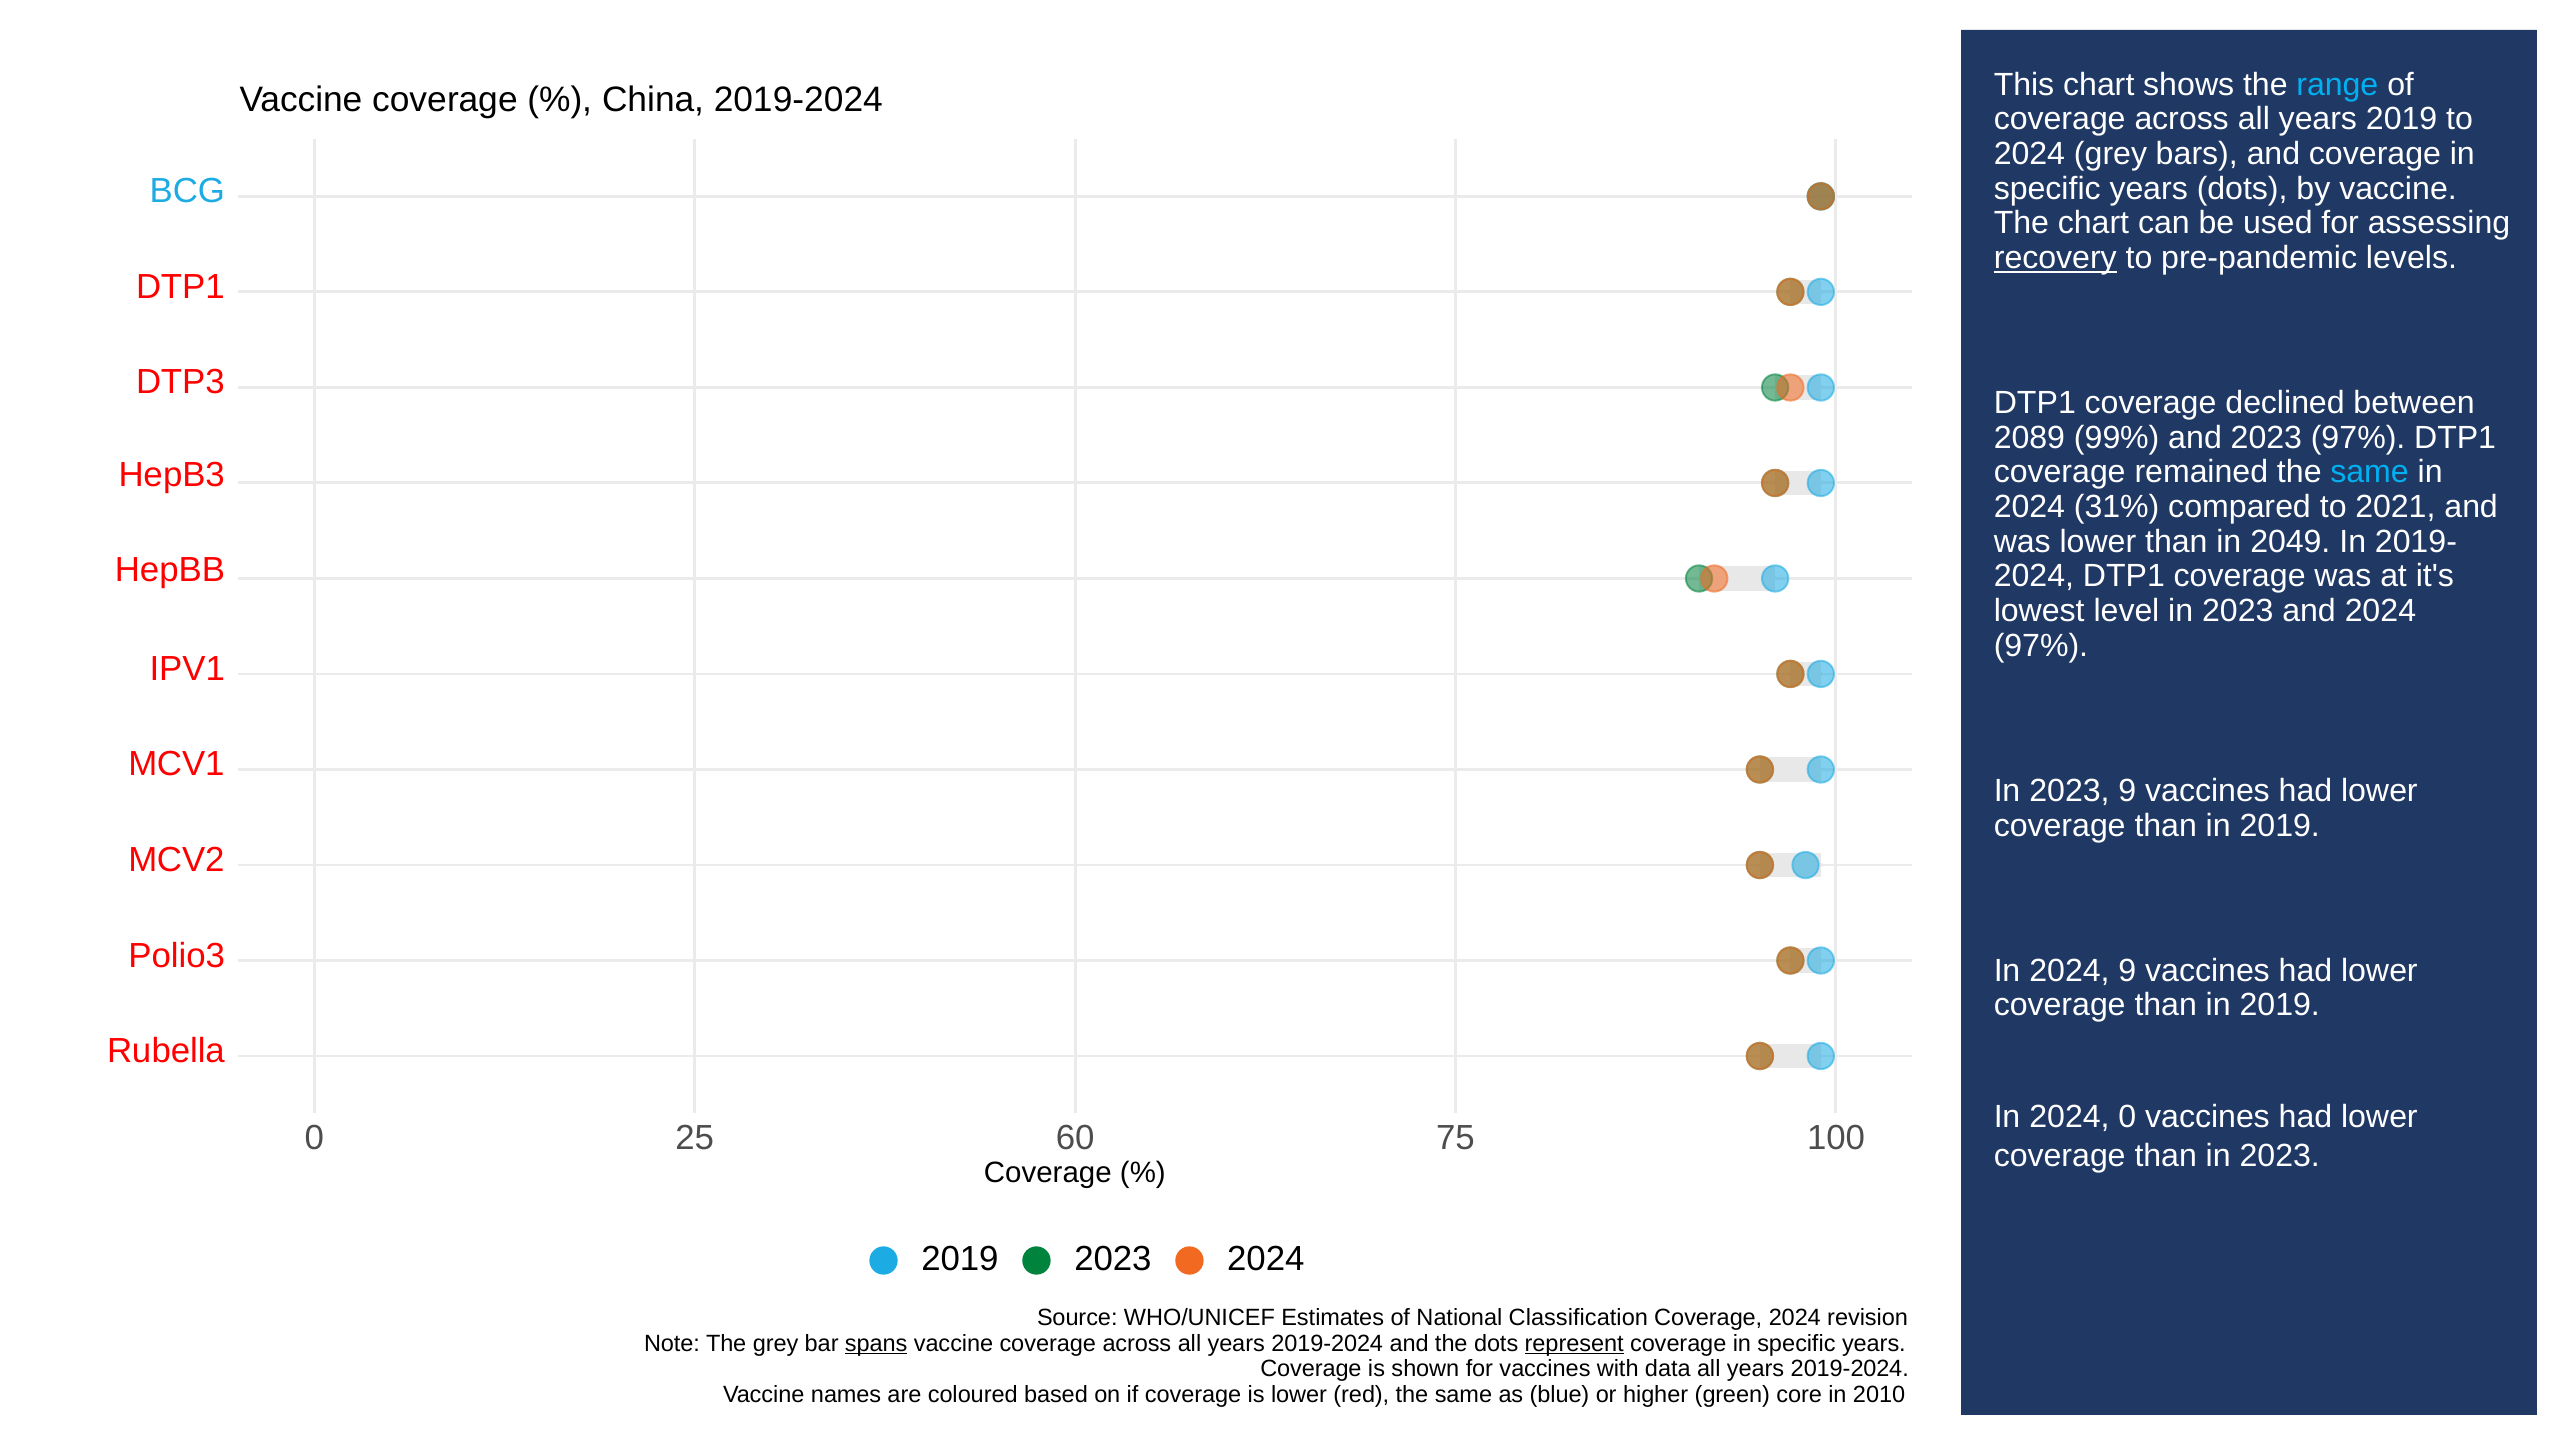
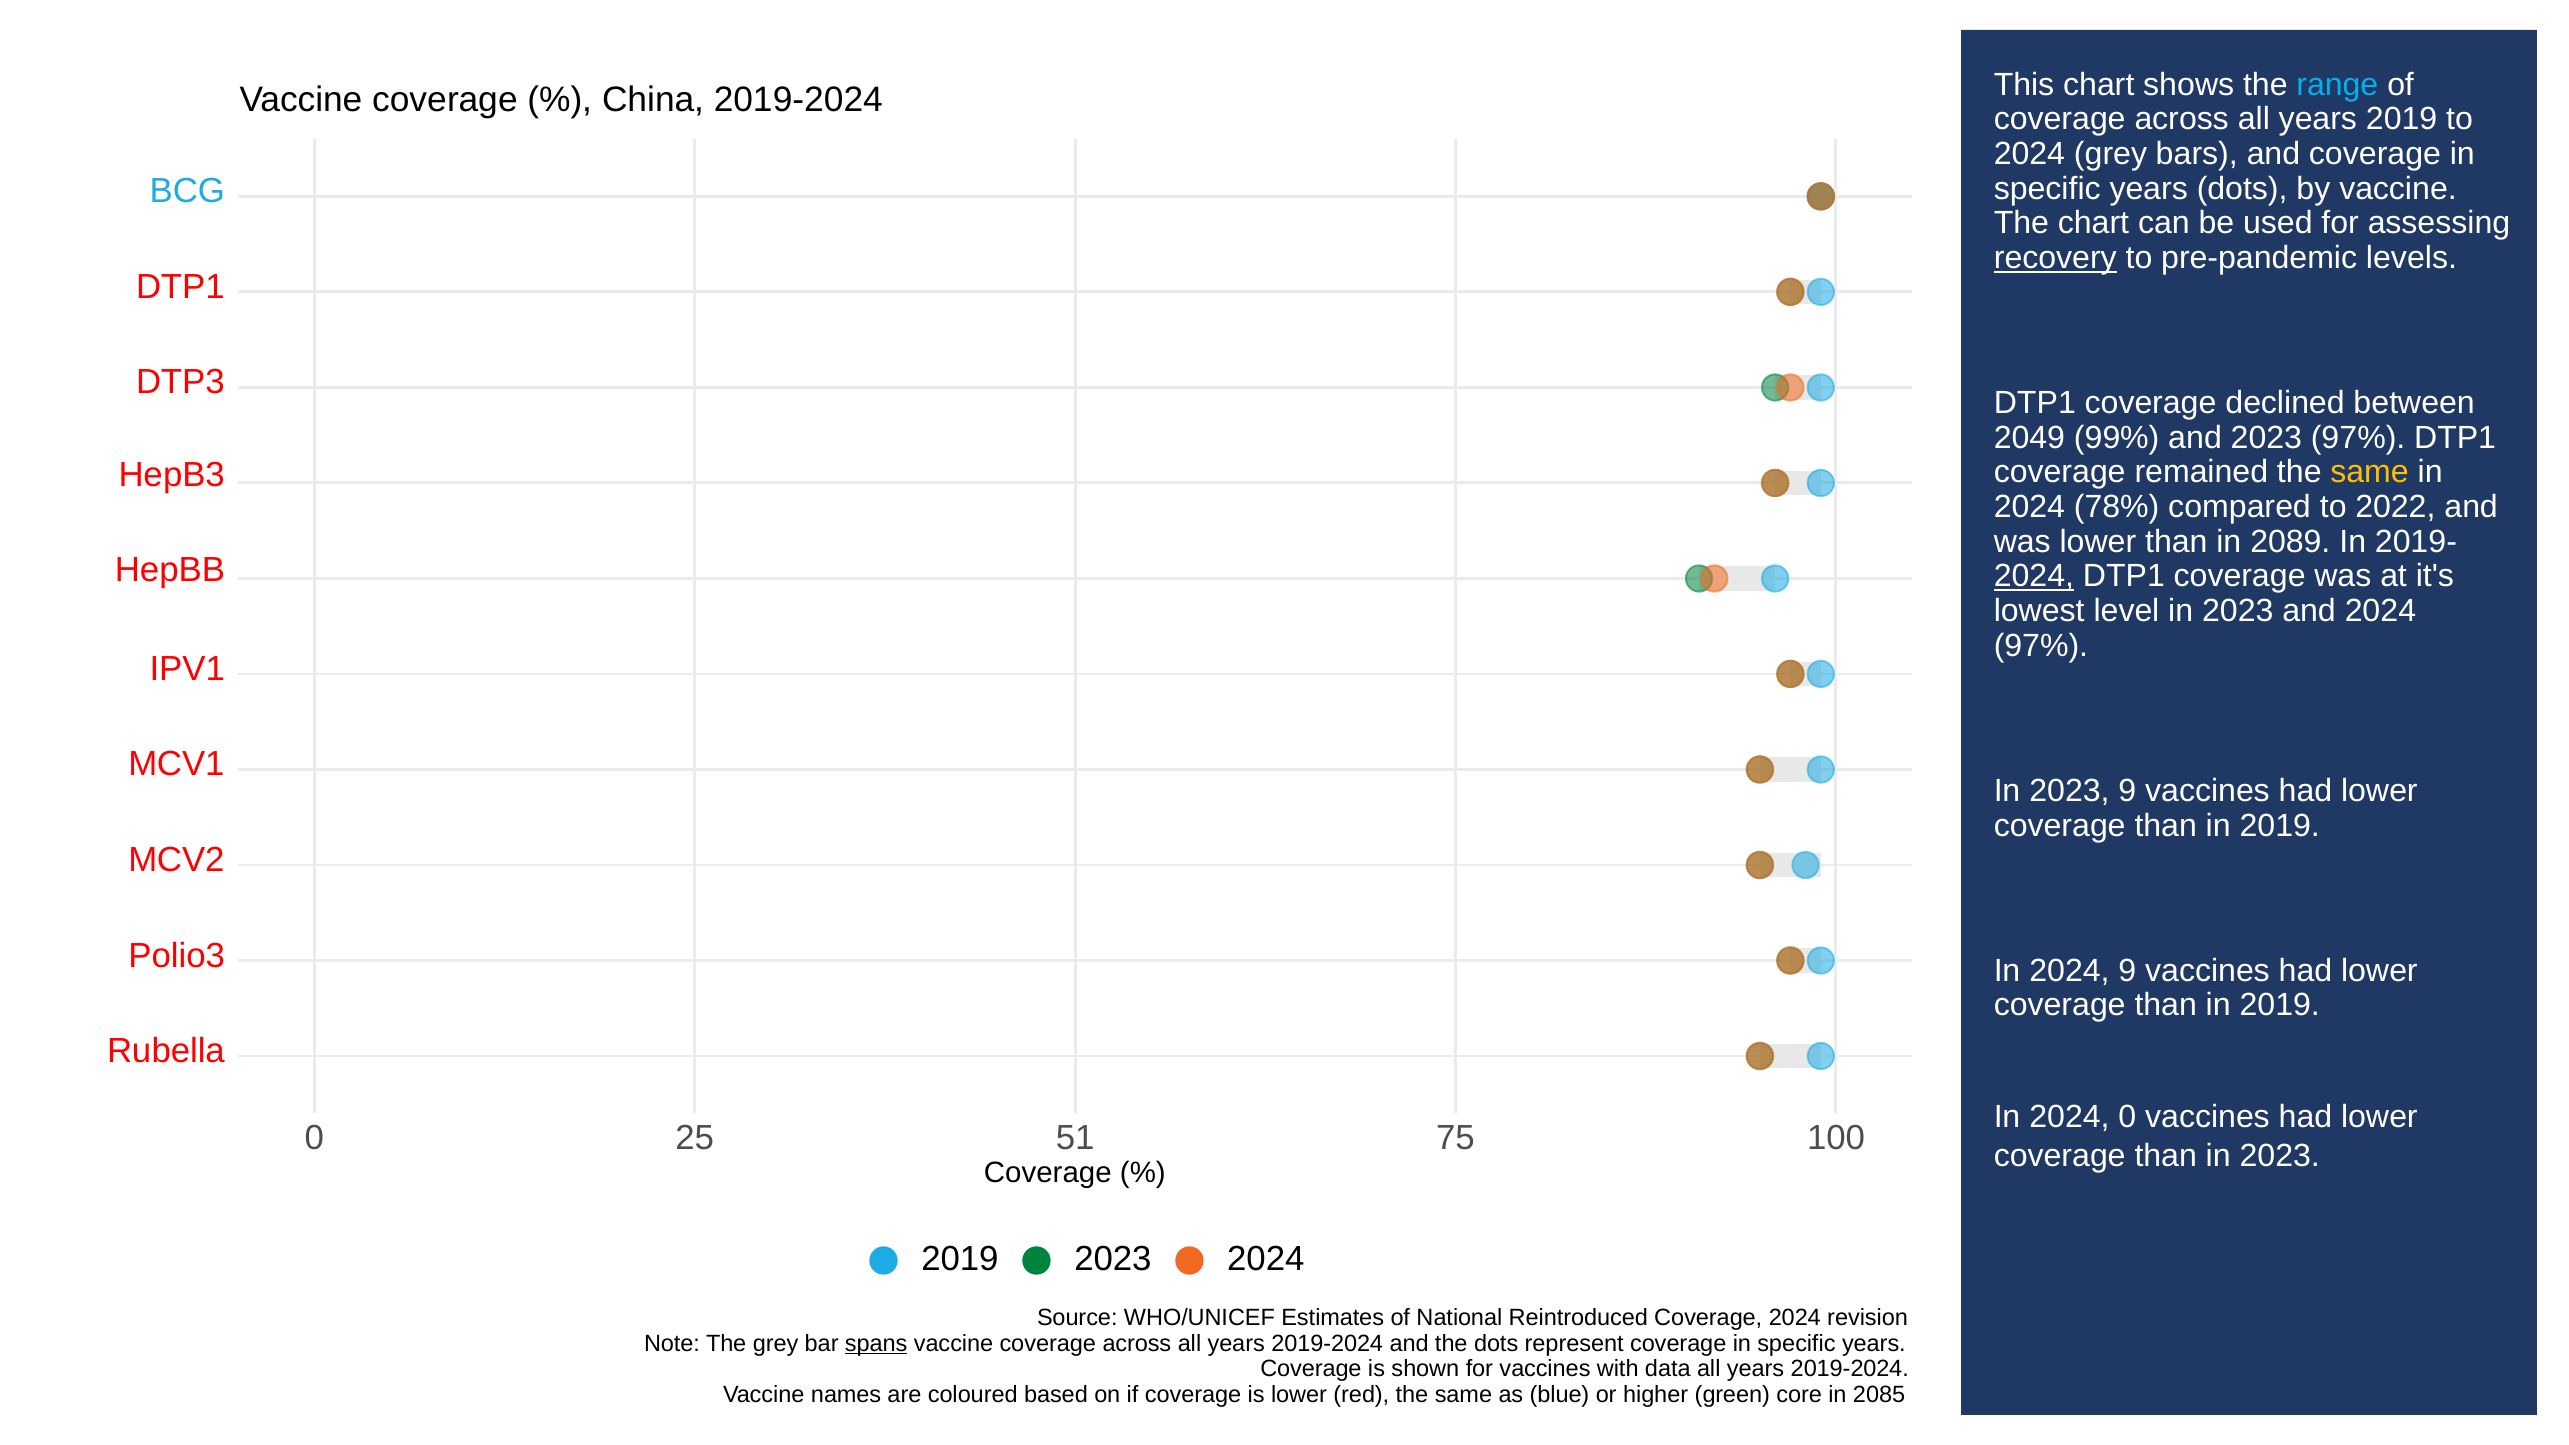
2089: 2089 -> 2049 (2029, 438)
same colour: light blue -> yellow (2370, 472)
31%: 31% -> 78% (2117, 507)
2021: 2021 -> 2022 (2395, 507)
2049: 2049 -> 2089 (2290, 542)
2024 underline: none -> present (2034, 576)
60: 60 -> 51 (1075, 1138)
Classification: Classification -> Reintroduced (1578, 1318)
represent underline: present -> none (1574, 1343)
2010: 2010 -> 2085 (1879, 1394)
